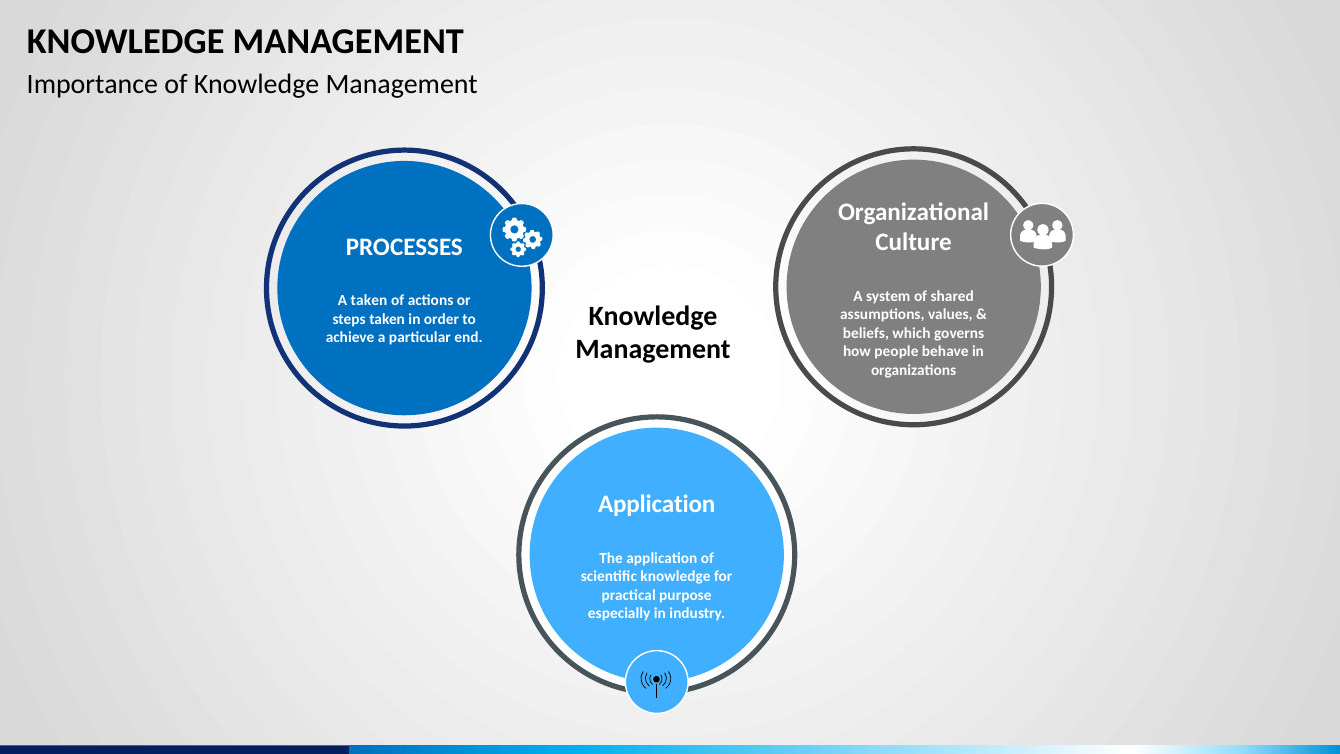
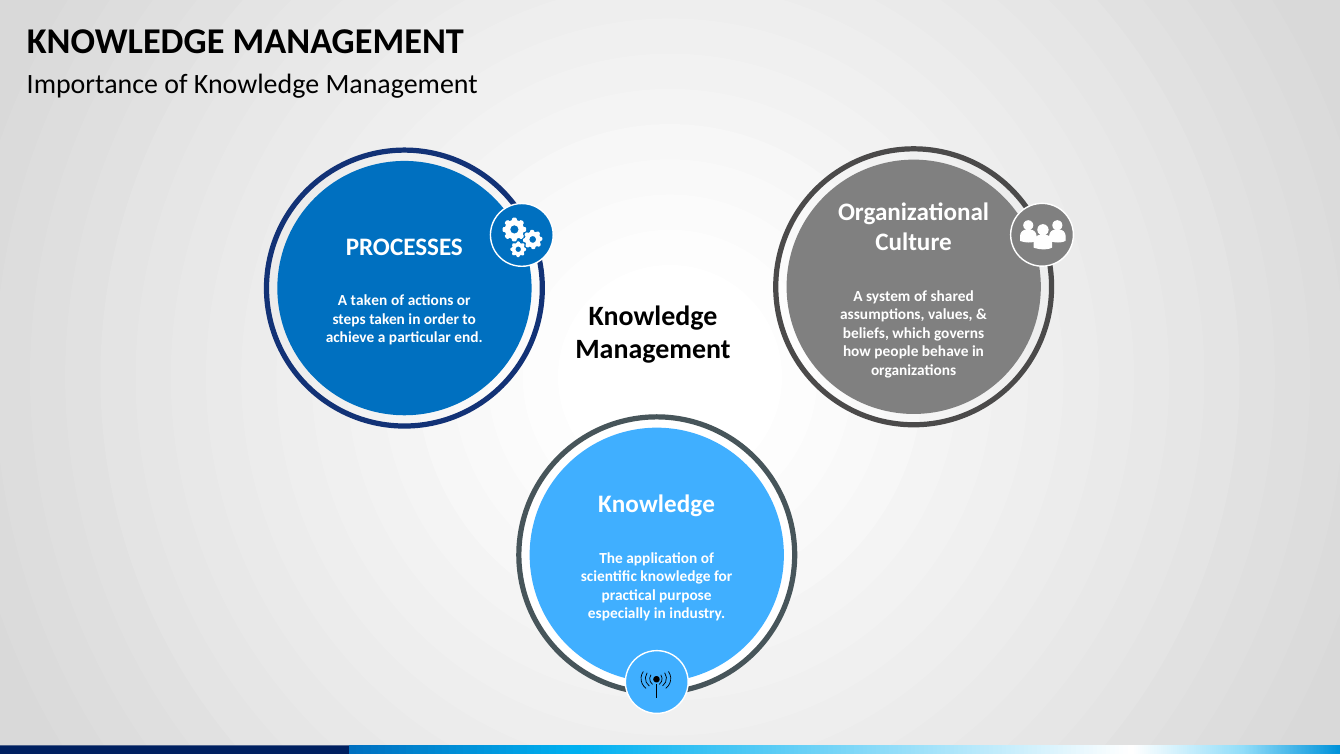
Application: Application -> Knowledge (657, 504)
